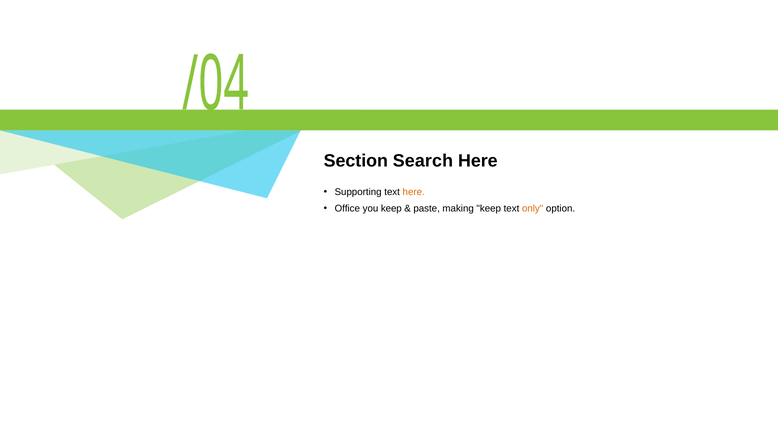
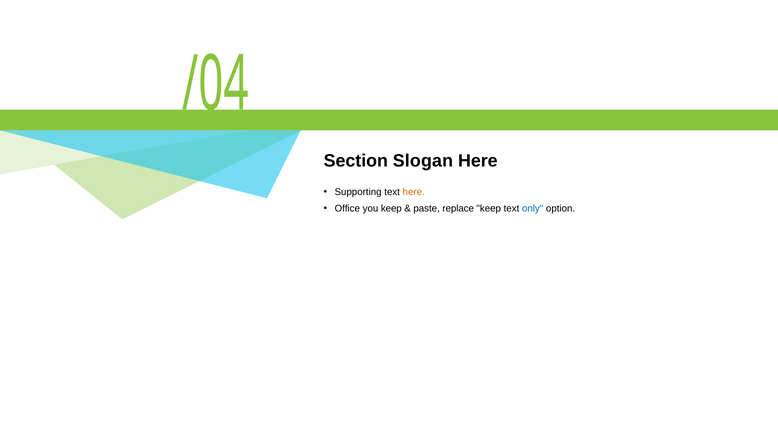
Search: Search -> Slogan (423, 161)
making: making -> replace (458, 209)
only colour: orange -> blue (533, 209)
